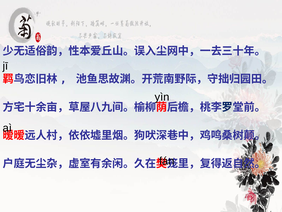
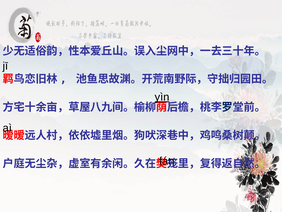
yìn underline: none -> present (162, 97)
